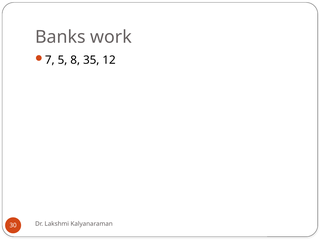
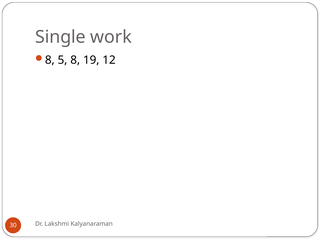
Banks: Banks -> Single (60, 37)
7: 7 -> 8 (50, 60)
35: 35 -> 19 (91, 60)
